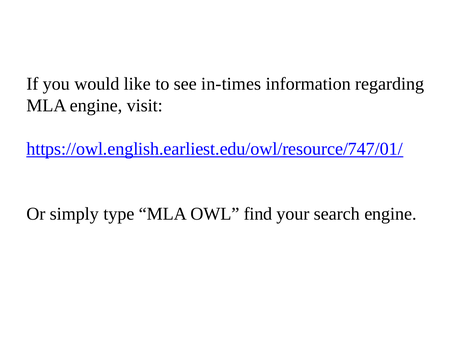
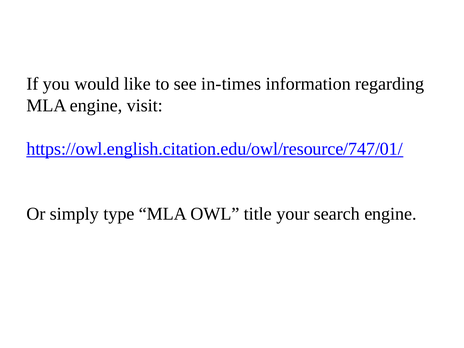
https://owl.english.earliest.edu/owl/resource/747/01/: https://owl.english.earliest.edu/owl/resource/747/01/ -> https://owl.english.citation.edu/owl/resource/747/01/ (215, 149)
find: find -> title (258, 214)
